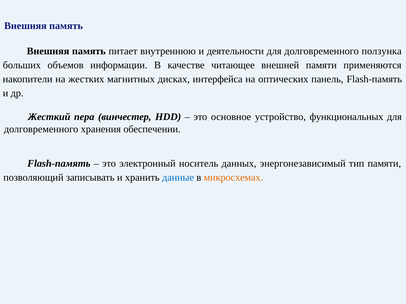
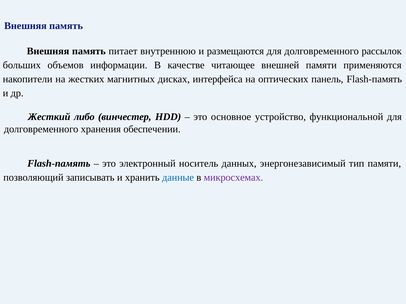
деятельности: деятельности -> размещаются (235, 51)
ползунка: ползунка -> рассылок (382, 51)
пера: пера -> либо (84, 117)
функциональных: функциональных -> функциональной (346, 117)
микросхемах colour: orange -> purple (233, 178)
